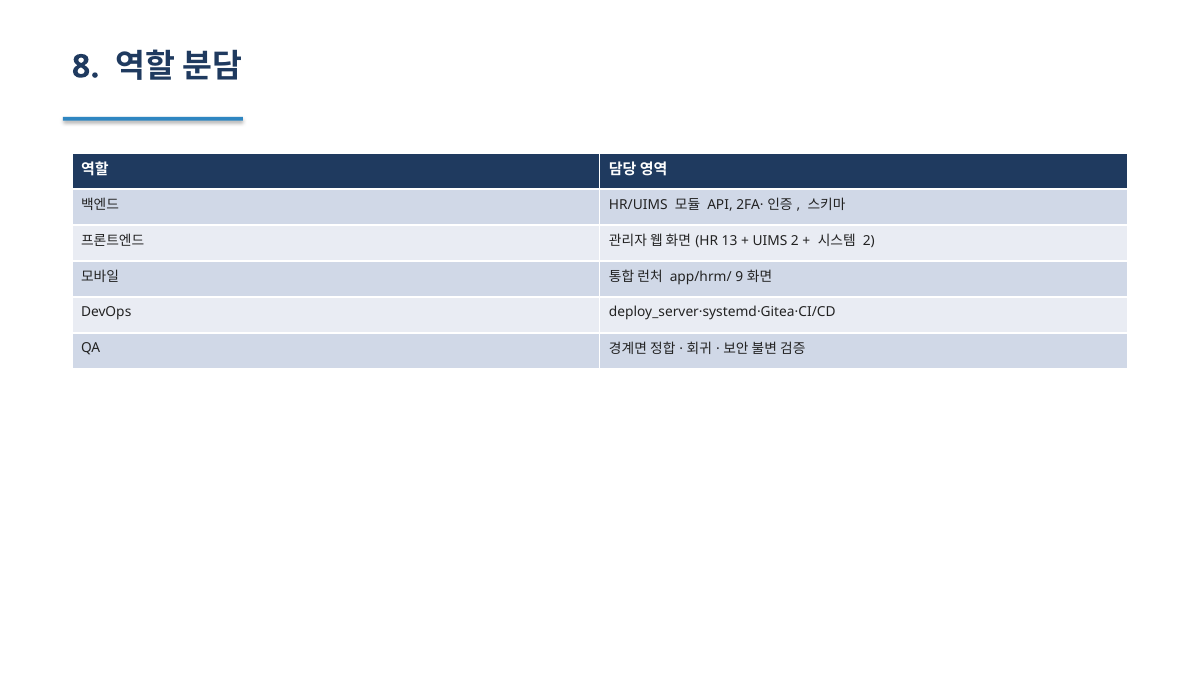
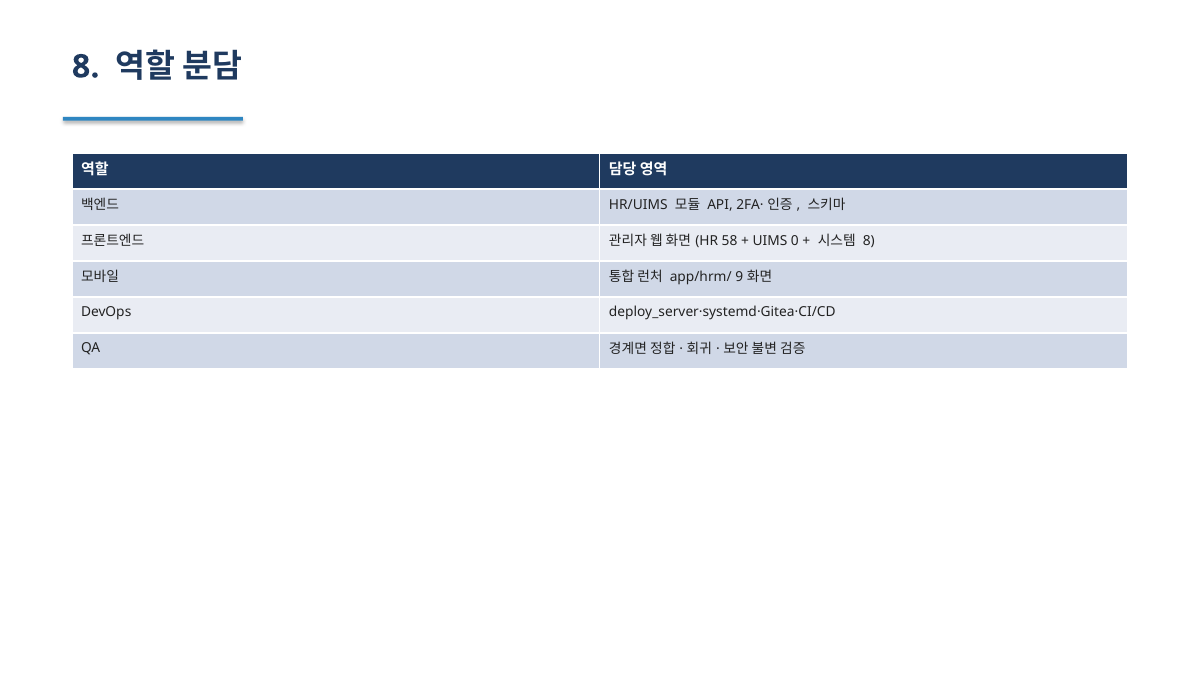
13: 13 -> 58 (730, 241)
UIMS 2: 2 -> 0 (795, 241)
2: 2 -> 8 (869, 241)
